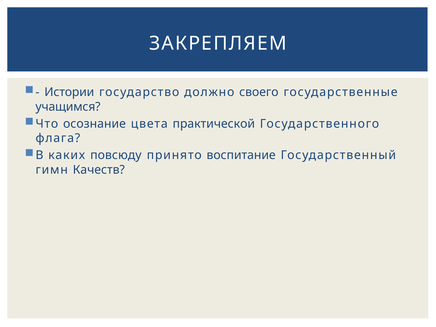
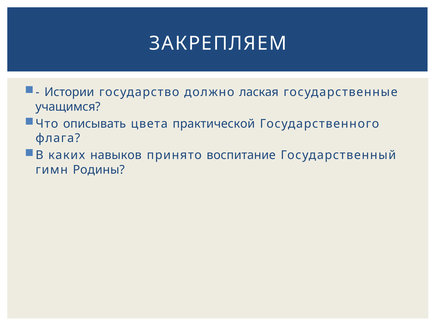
своего: своего -> лаская (259, 92)
осознание: осознание -> описывать (95, 124)
повсюду: повсюду -> навыков (116, 155)
Качеств: Качеств -> Родины (99, 170)
